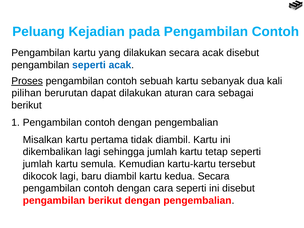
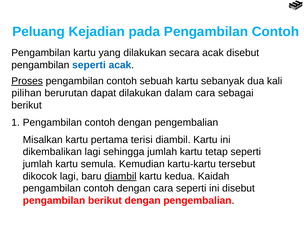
aturan: aturan -> dalam (179, 93)
tidak: tidak -> terisi (142, 140)
diambil underline: none -> present (120, 176)
kedua Secara: Secara -> Kaidah (214, 176)
